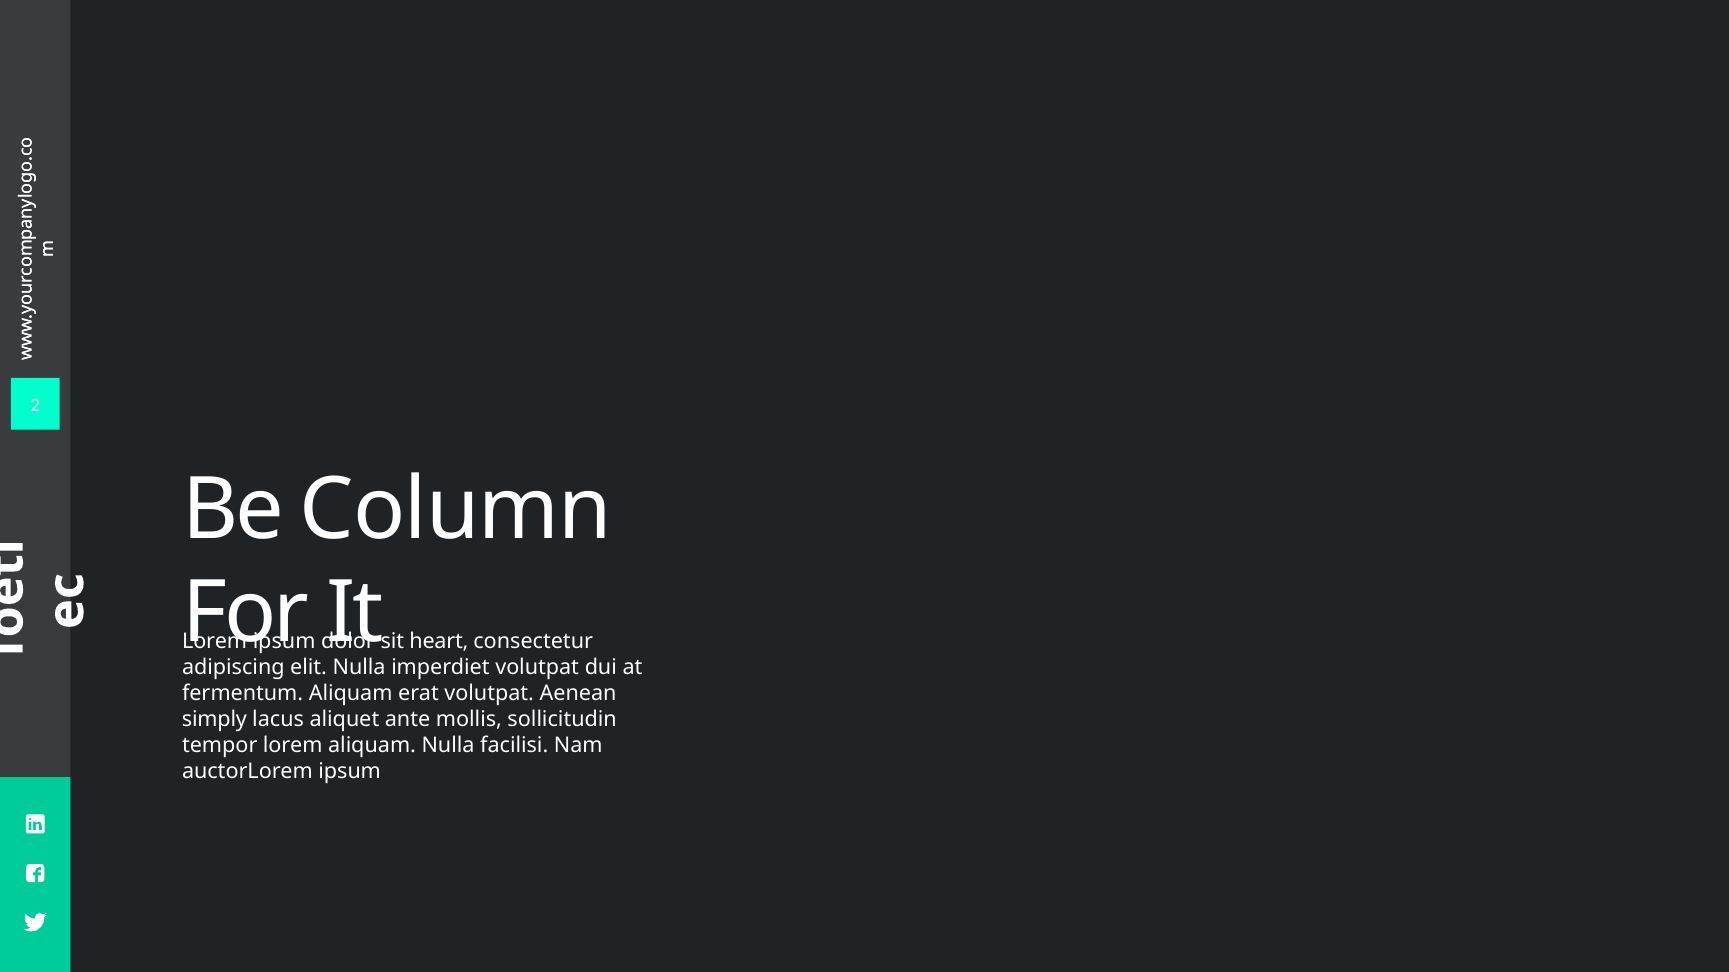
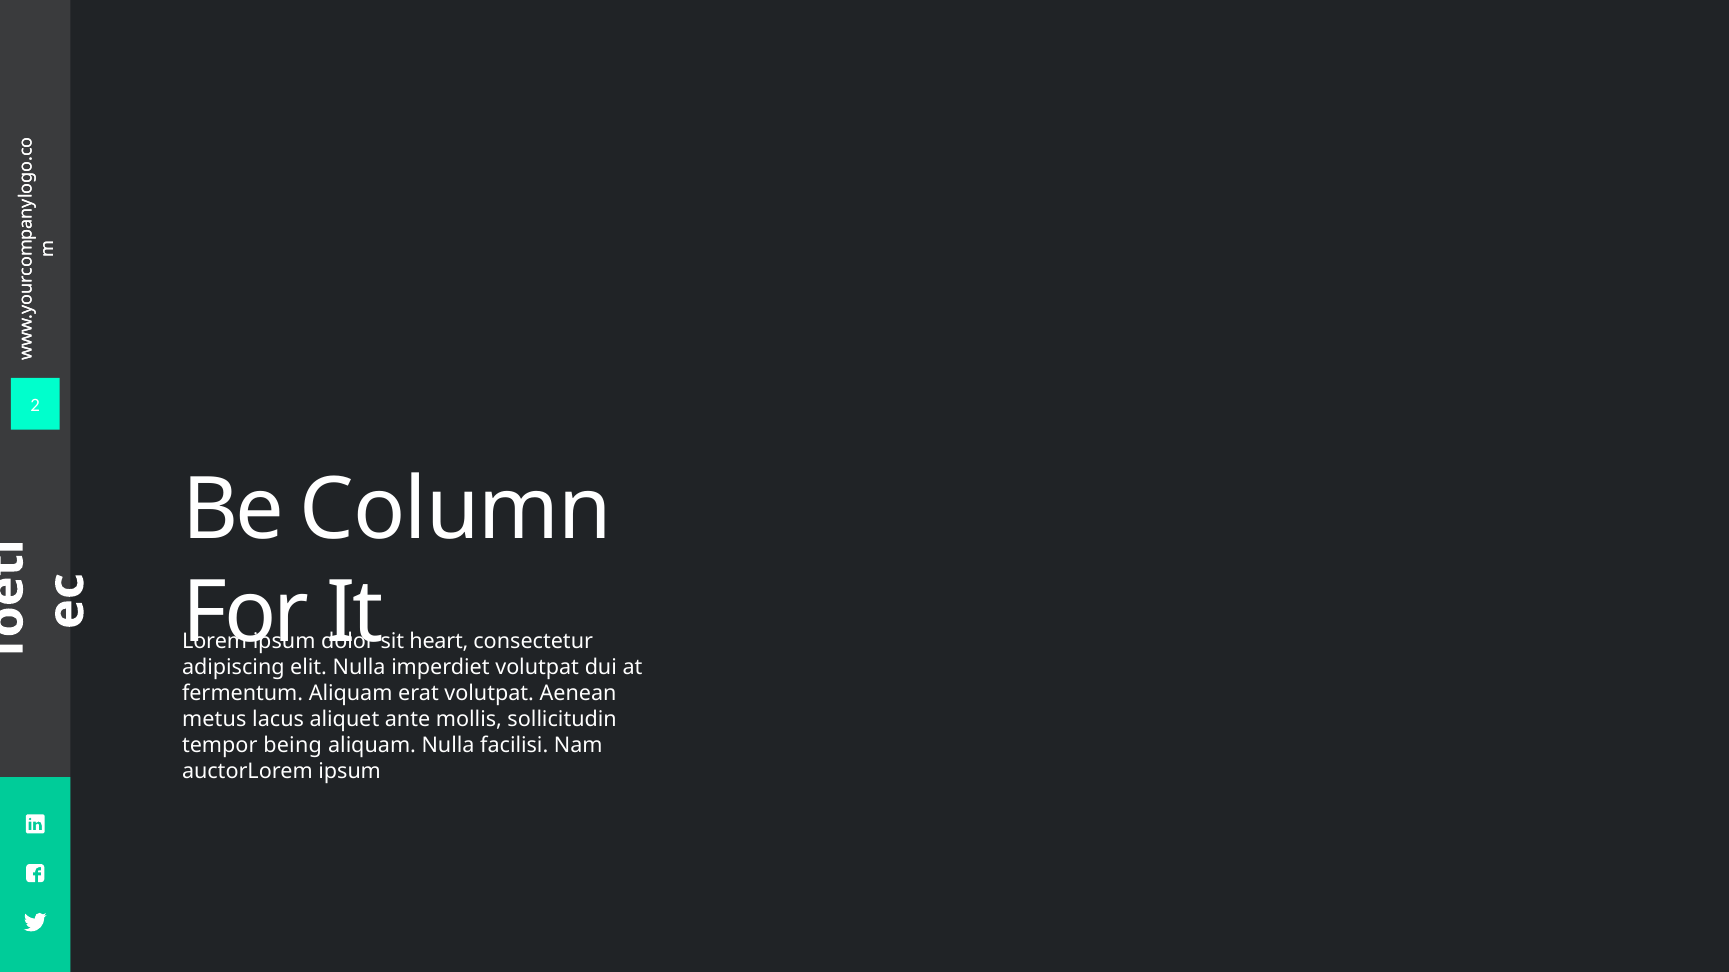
simply: simply -> metus (214, 720)
tempor lorem: lorem -> being (293, 746)
